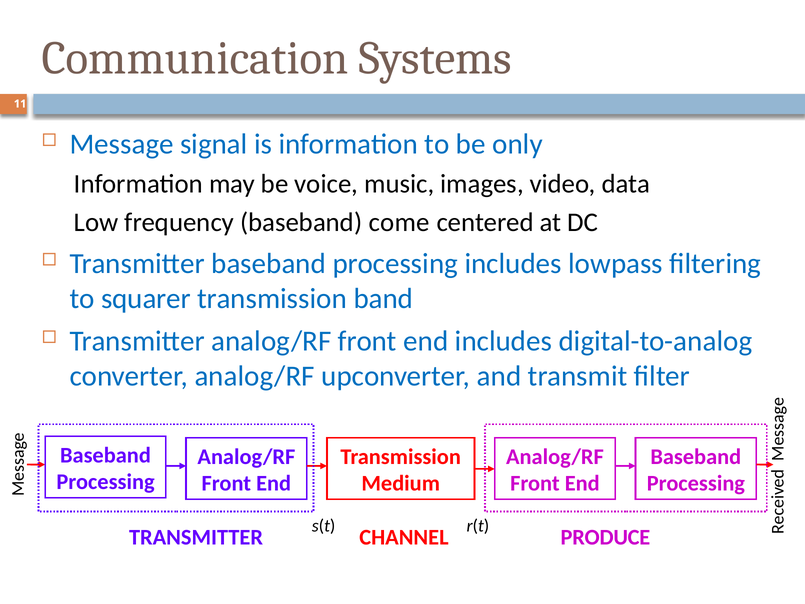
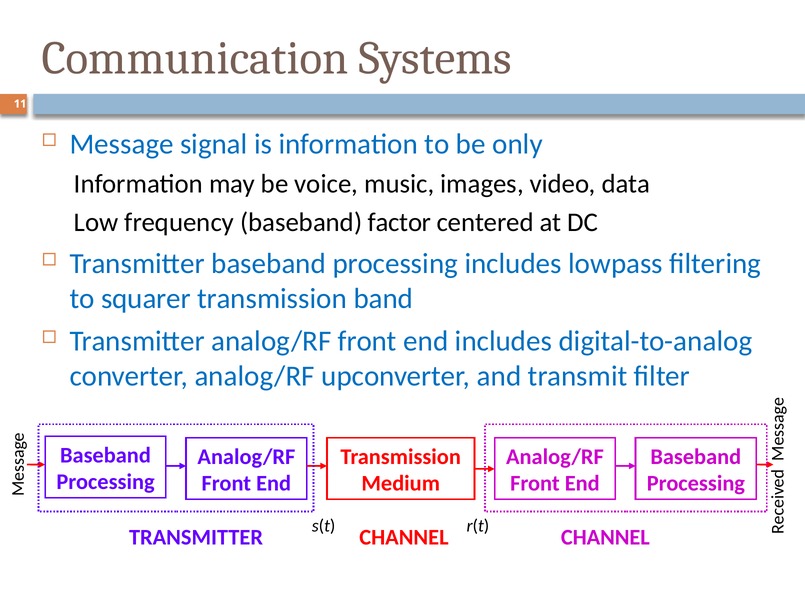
come: come -> factor (400, 222)
TRANSMITTER PRODUCE: PRODUCE -> CHANNEL (605, 537)
